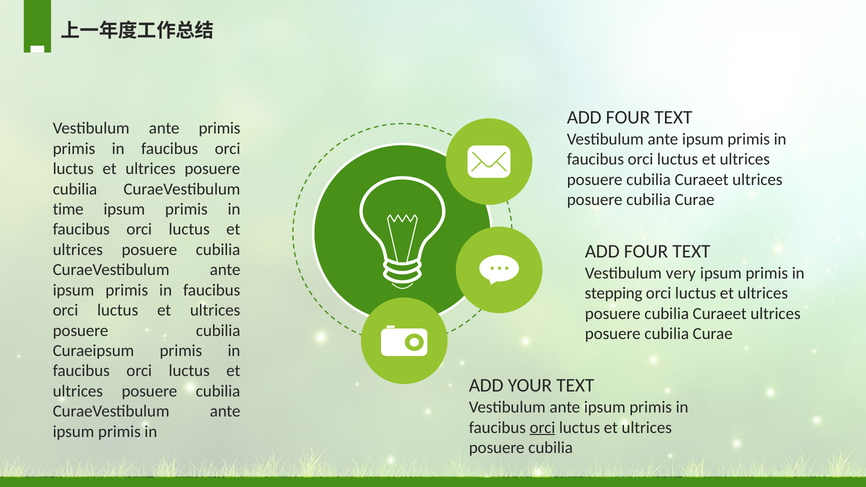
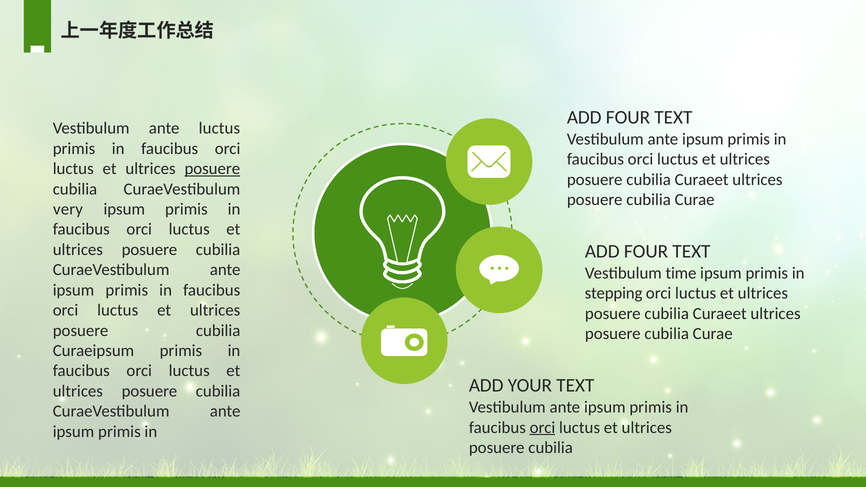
ante primis: primis -> luctus (219, 128)
posuere underline: none -> present (212, 169)
time: time -> very (68, 209)
very: very -> time (681, 273)
